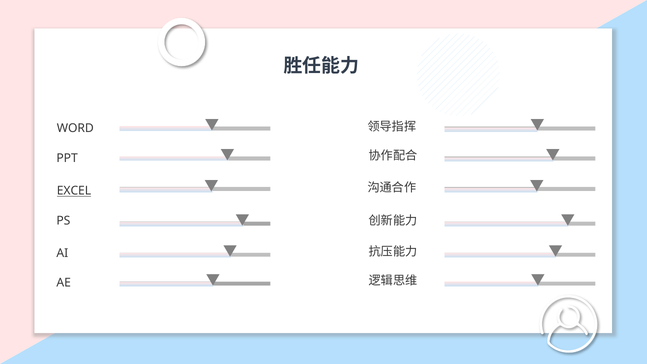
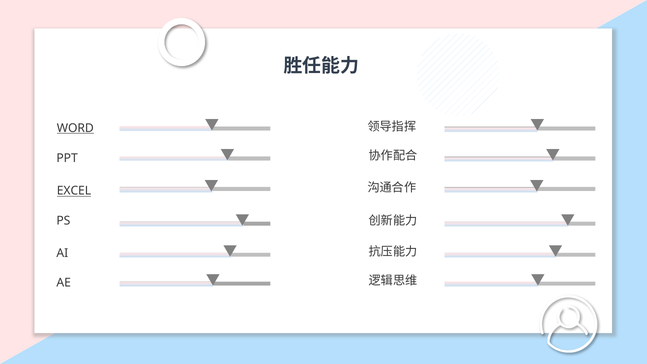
WORD underline: none -> present (75, 128)
